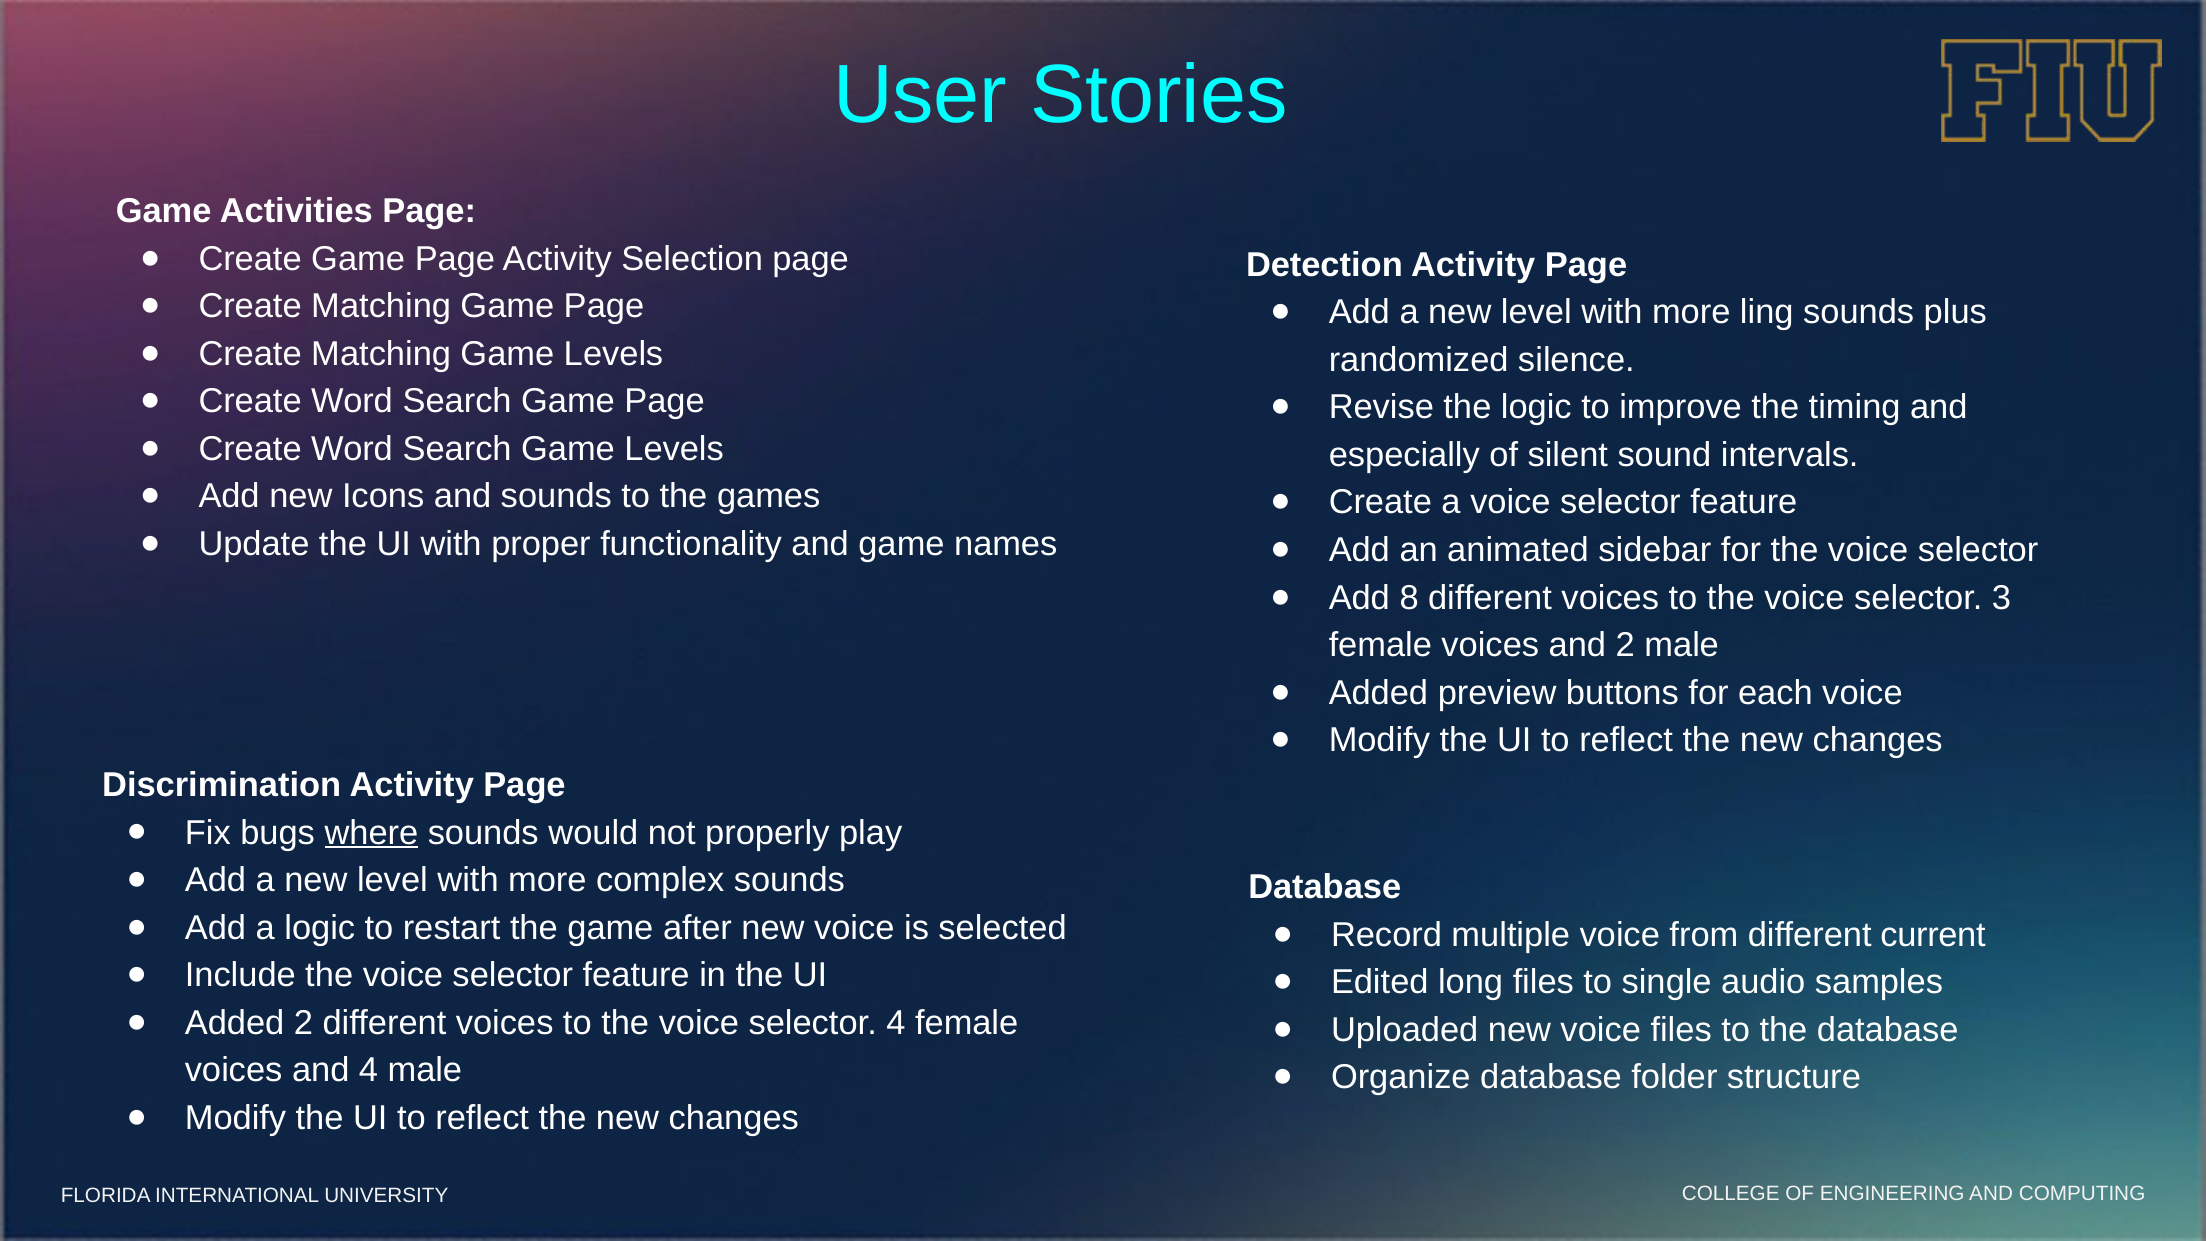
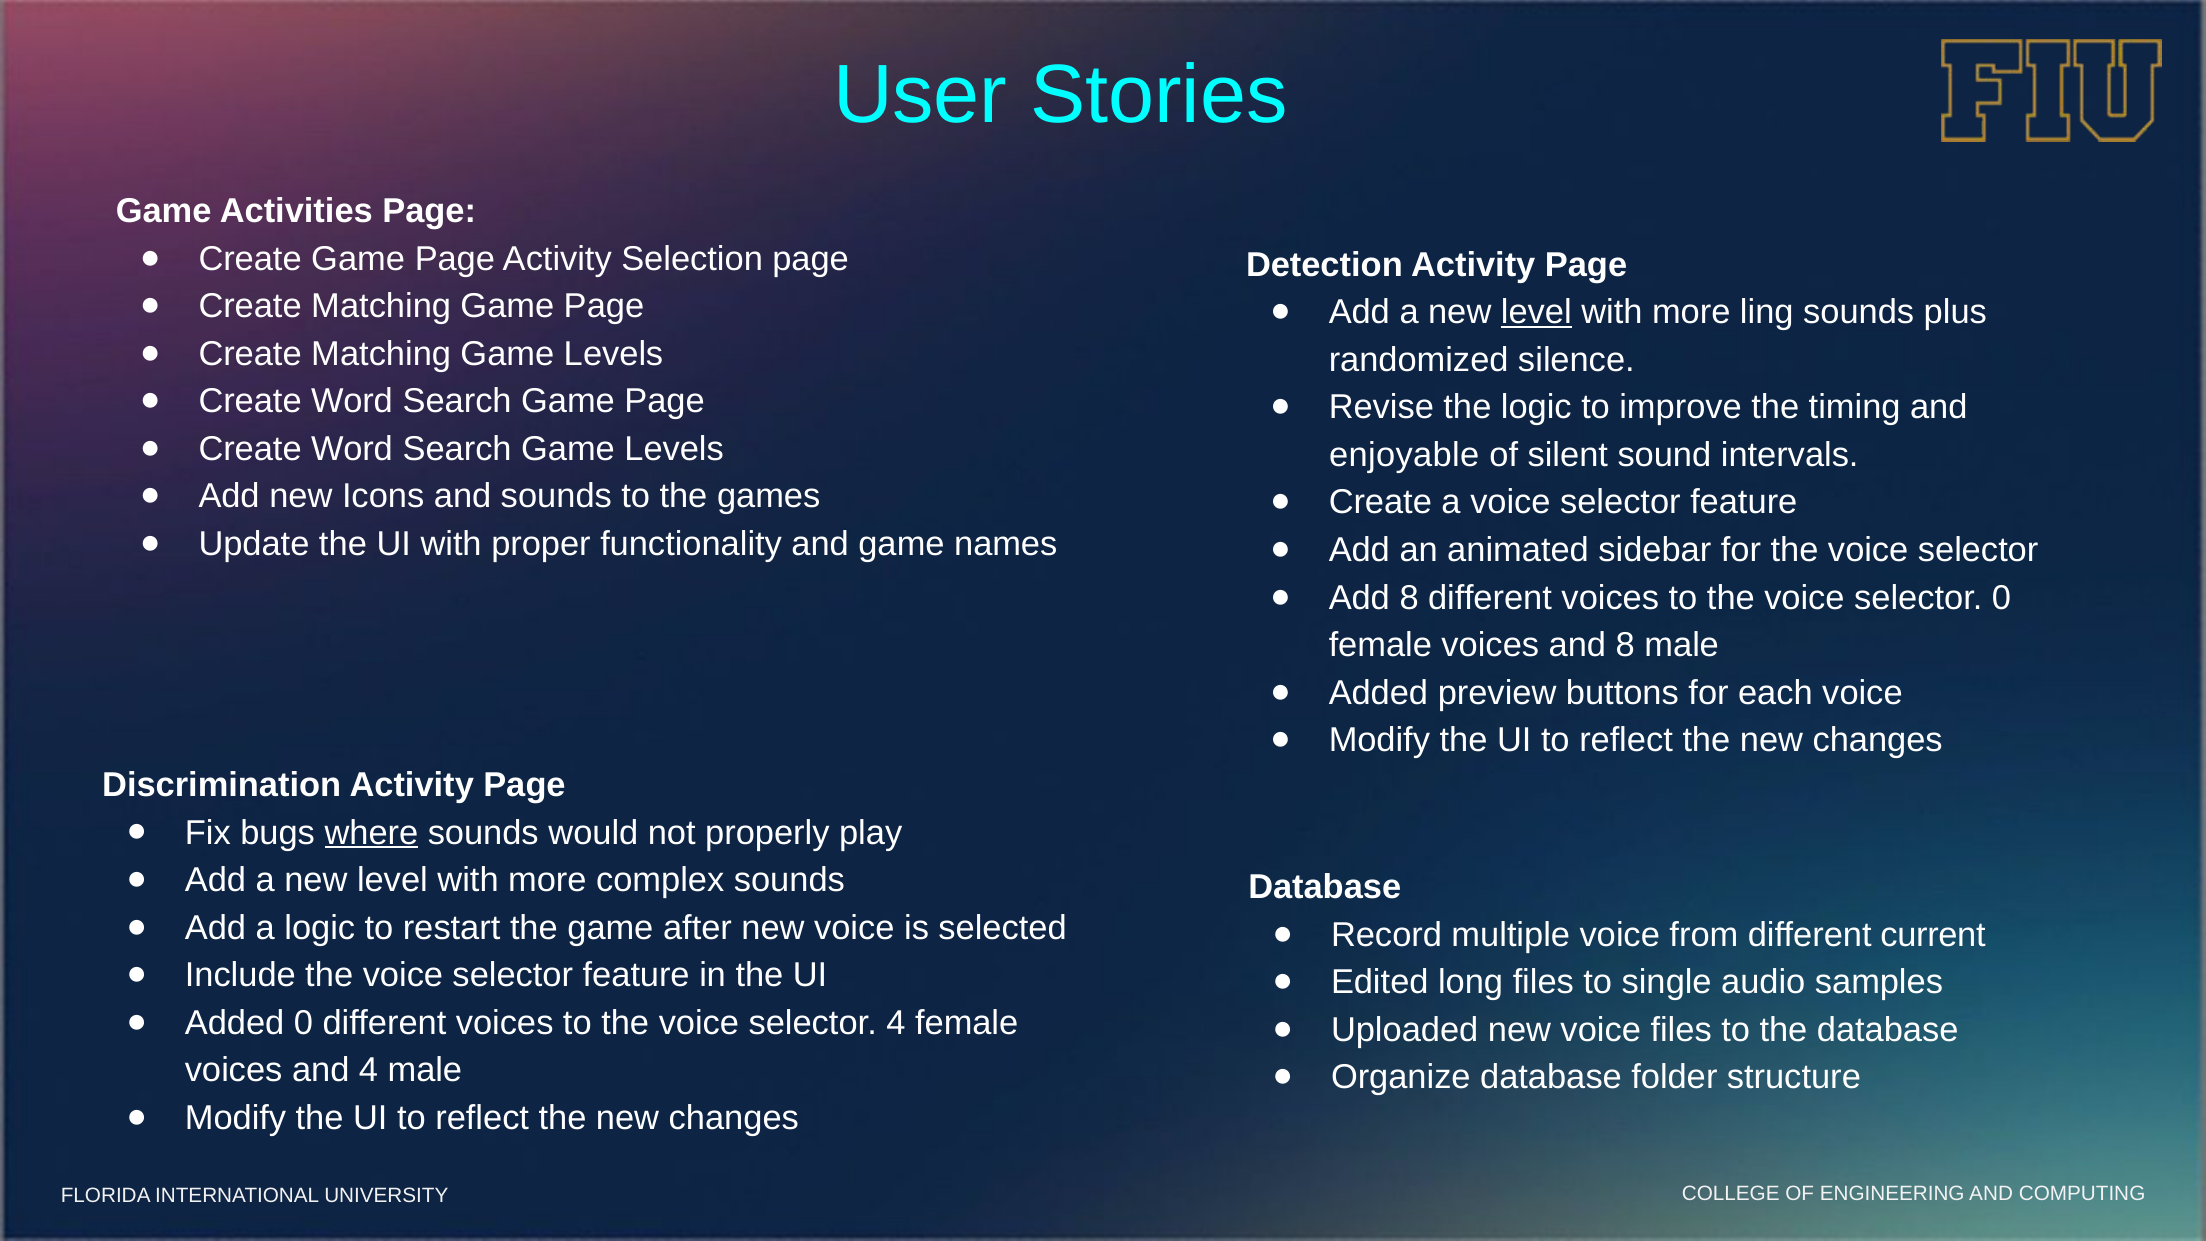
level underline: none -> present (1536, 312)
especially: especially -> enjoyable (1404, 455)
selector 3: 3 -> 0 (2001, 598)
and 2: 2 -> 8 (1625, 645)
Added 2: 2 -> 0 (304, 1023)
